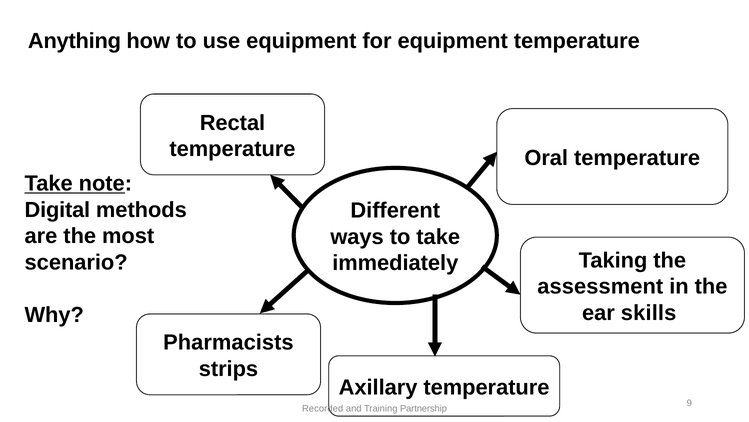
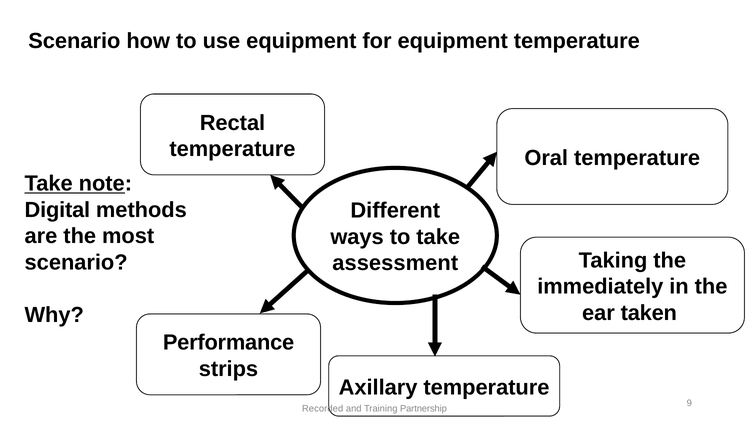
Anything: Anything -> Scenario (74, 41)
immediately: immediately -> assessment (395, 263)
assessment: assessment -> immediately (600, 286)
skills: skills -> taken (649, 312)
Pharmacists: Pharmacists -> Performance (229, 342)
